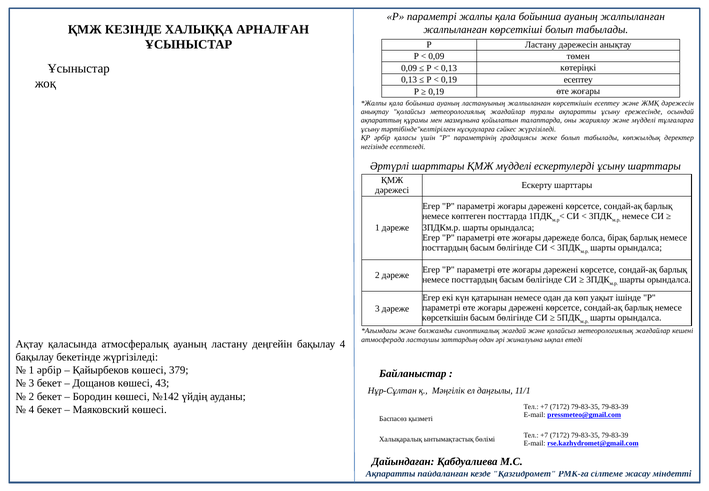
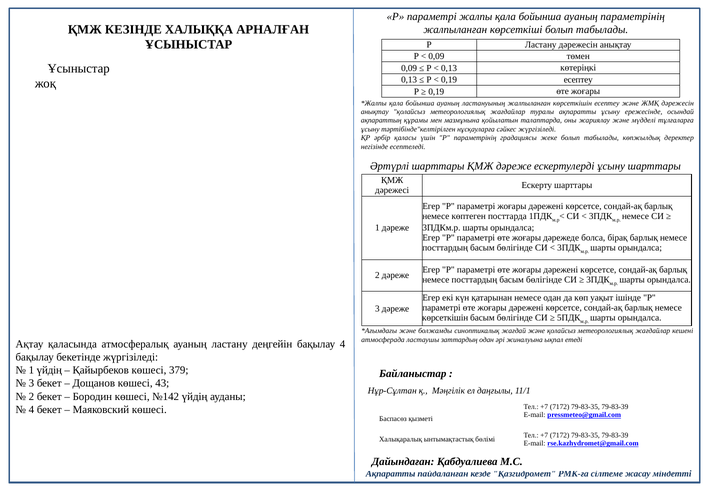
ауаның жалпыланған: жалпыланған -> параметрінің (633, 17)
ҚМЖ мүдделі: мүдделі -> дәреже (514, 166)
1 әрбір: әрбір -> үйдің (49, 370)
